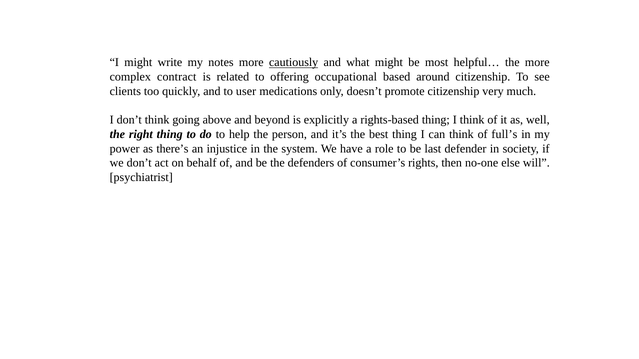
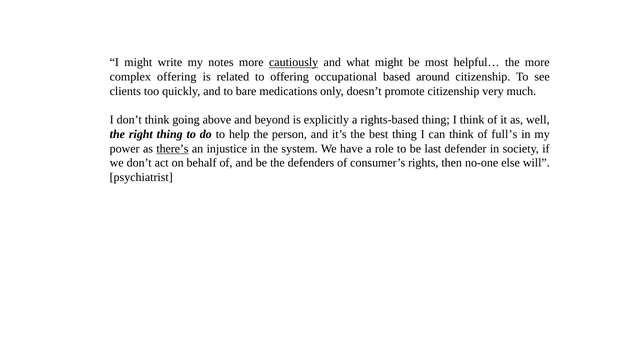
complex contract: contract -> offering (177, 77)
user: user -> bare (246, 91)
there’s underline: none -> present (173, 149)
